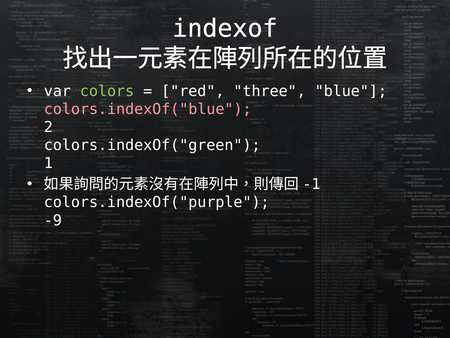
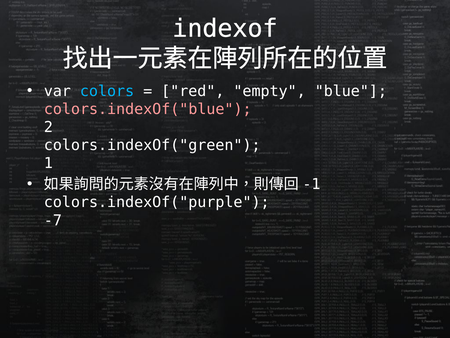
colors colour: light green -> light blue (107, 91)
three: three -> empty (270, 91)
-9: -9 -> -7 (53, 220)
